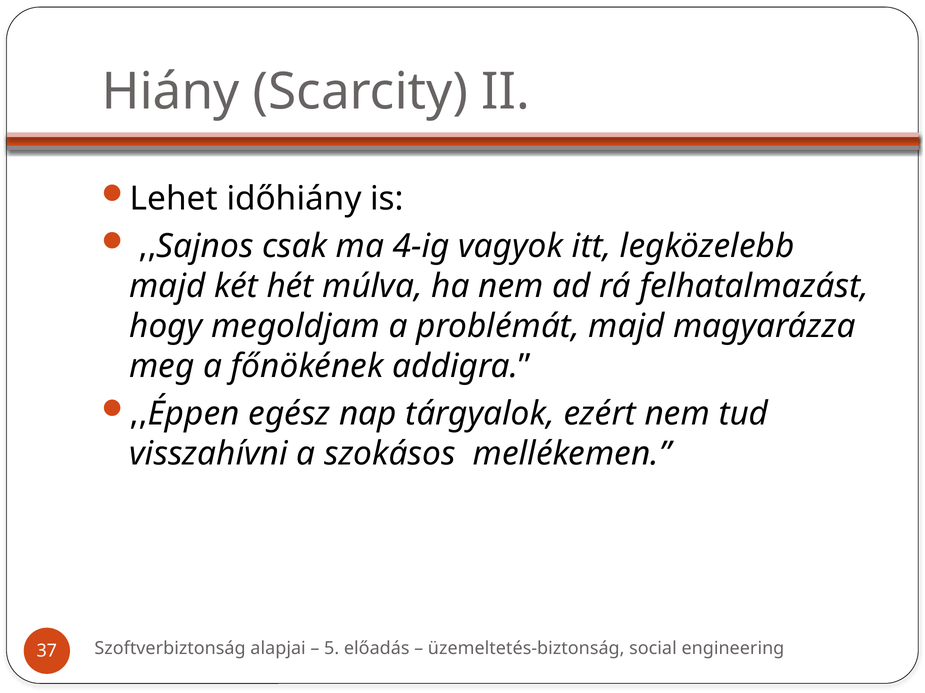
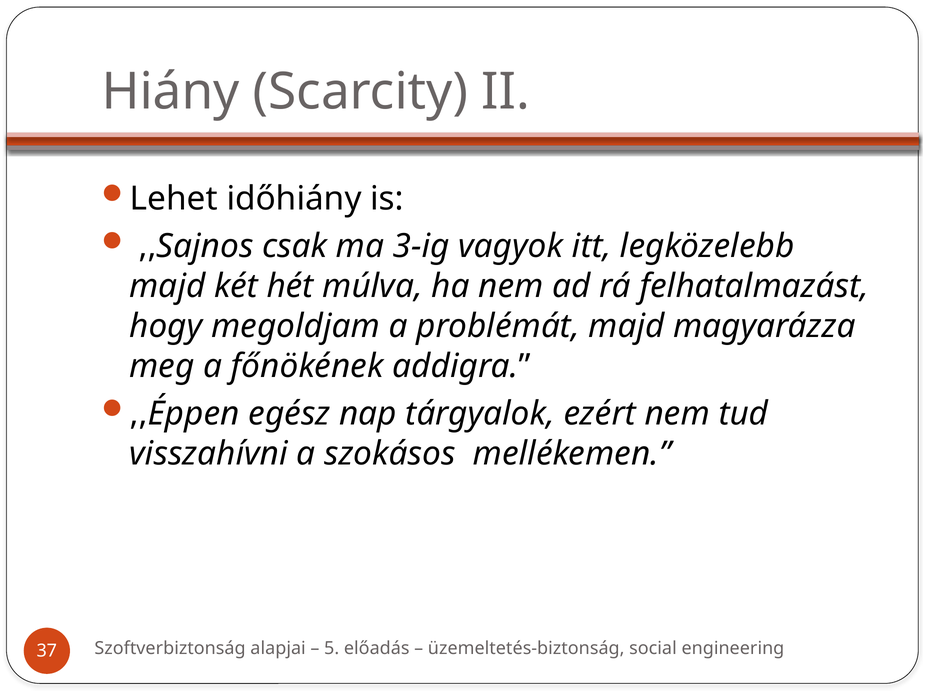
4-ig: 4-ig -> 3-ig (421, 246)
